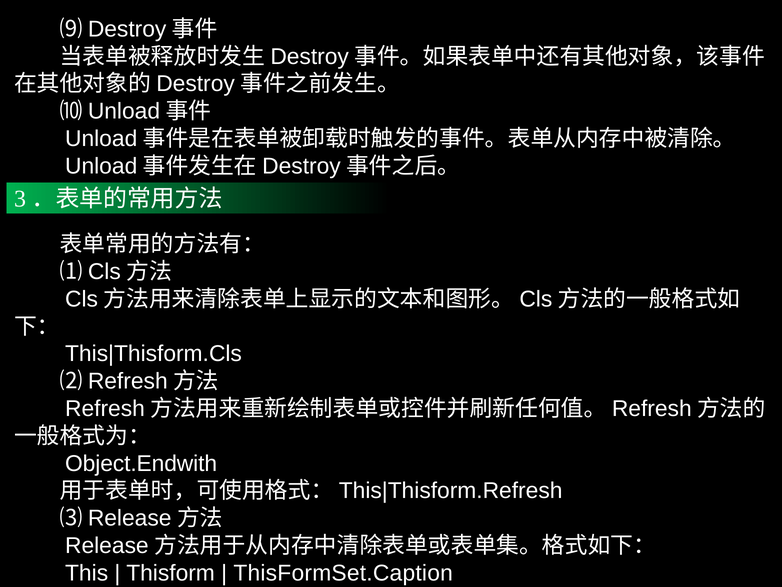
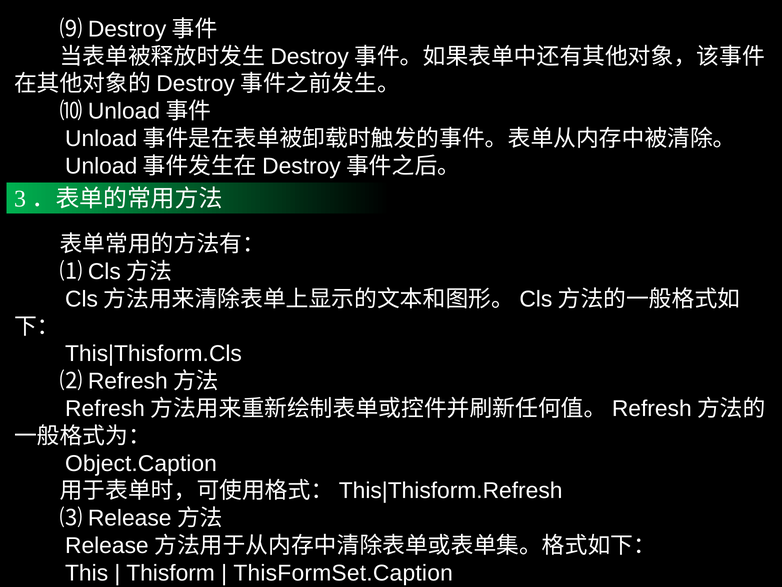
Object.Endwith: Object.Endwith -> Object.Caption (141, 463)
